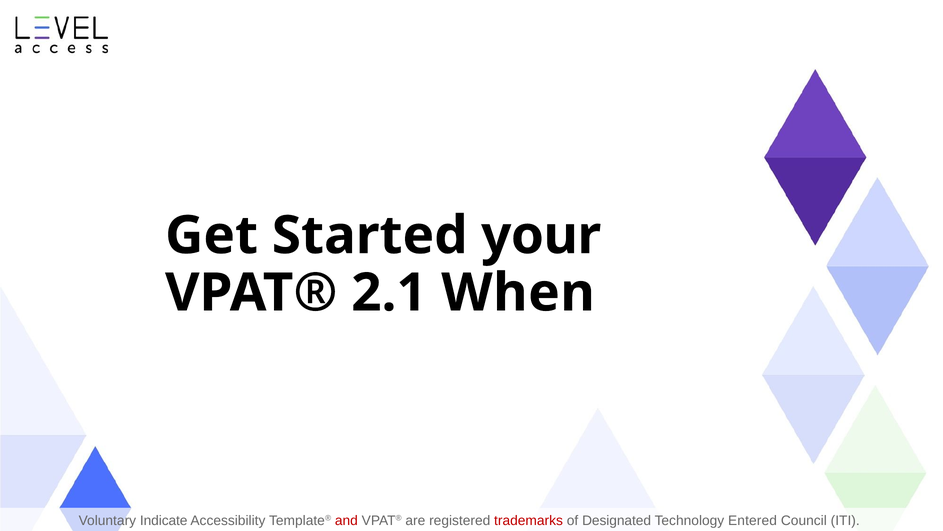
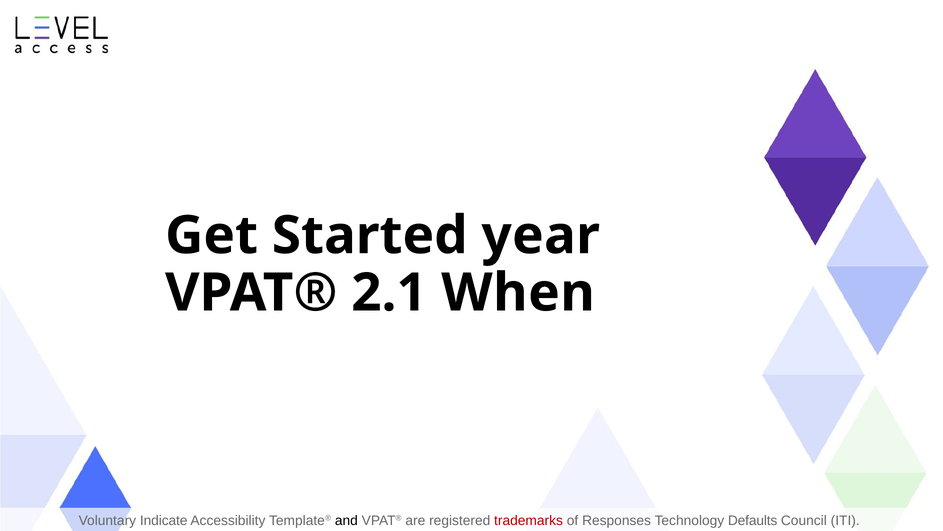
your: your -> year (541, 235)
and colour: red -> black (346, 520)
Designated: Designated -> Responses (617, 520)
Entered: Entered -> Defaults (753, 520)
